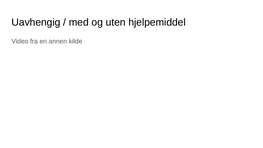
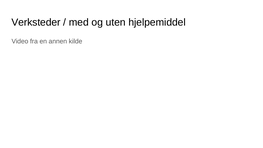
Uavhengig: Uavhengig -> Verksteder (36, 22)
